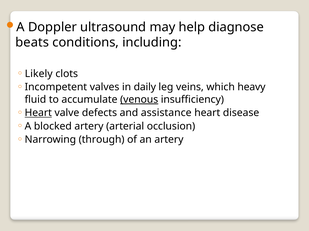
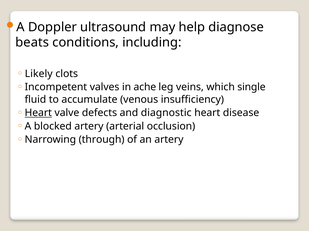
daily: daily -> ache (145, 87)
heavy: heavy -> single (251, 87)
venous underline: present -> none (139, 100)
assistance: assistance -> diagnostic (166, 113)
